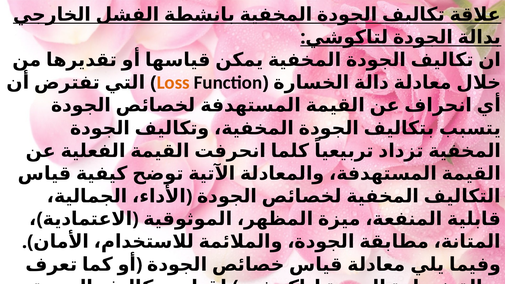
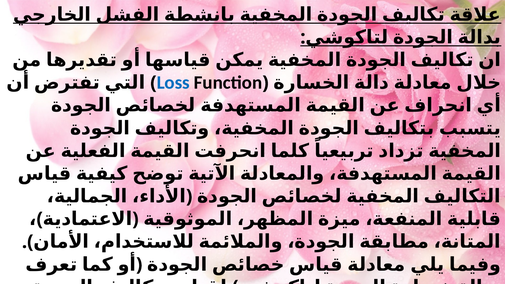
Loss colour: orange -> blue (173, 83)
